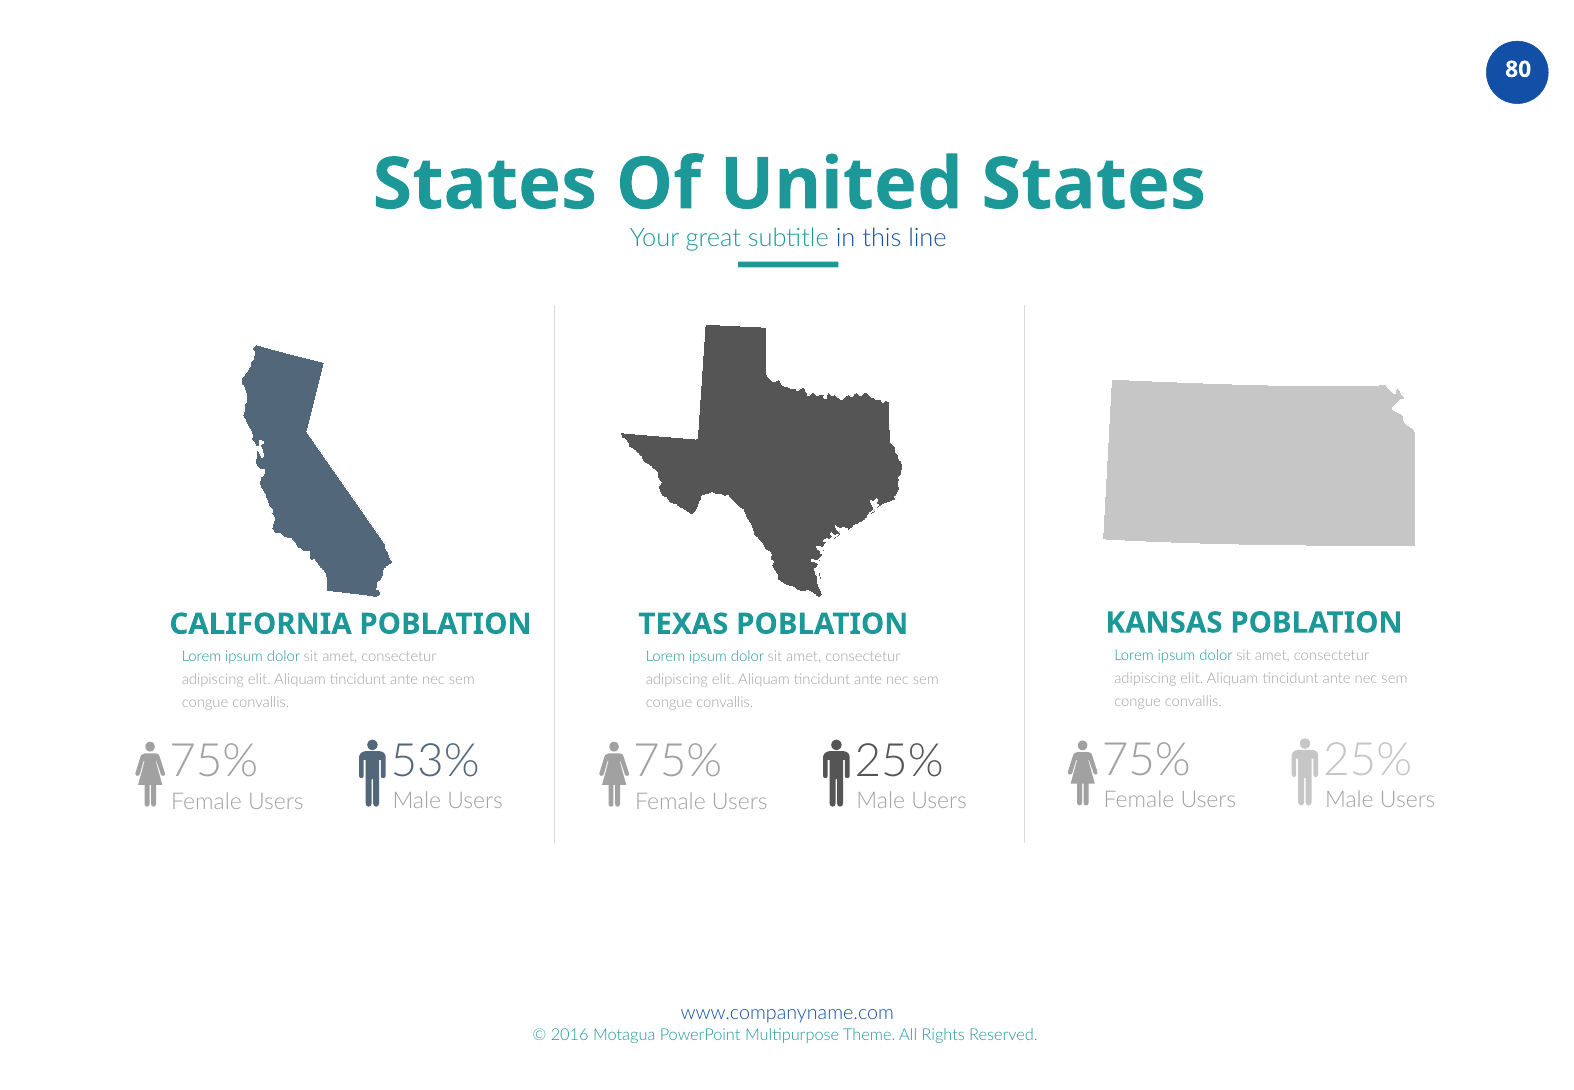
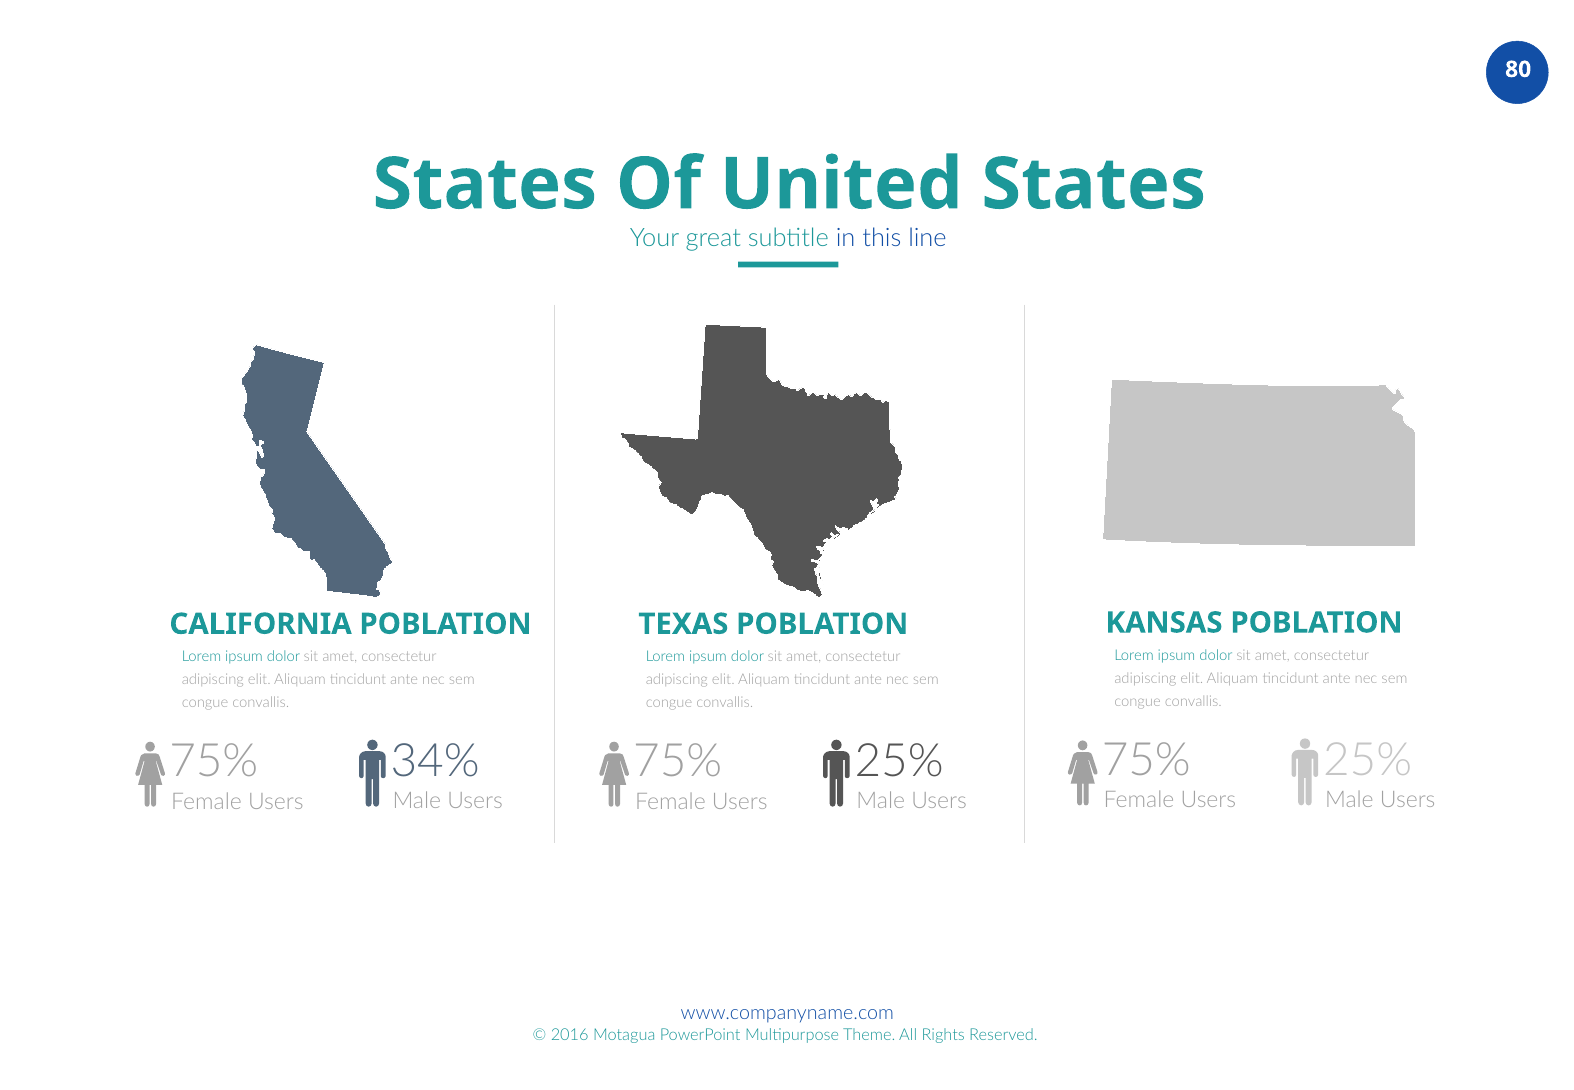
53%: 53% -> 34% (435, 761)
